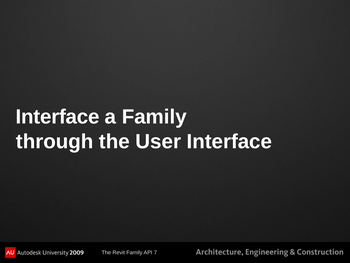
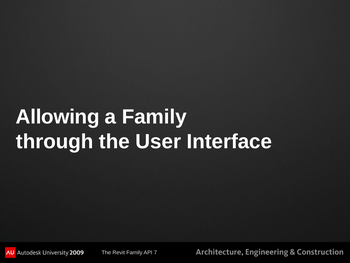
Interface: Interface -> Allowing (58, 117)
